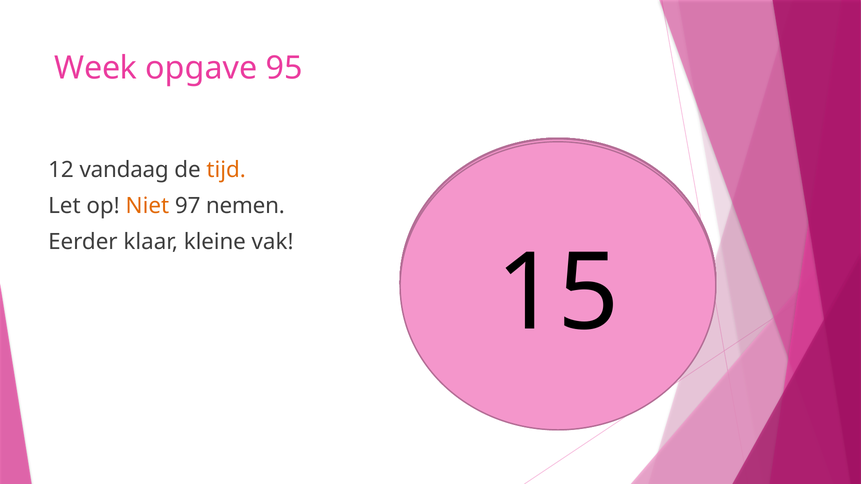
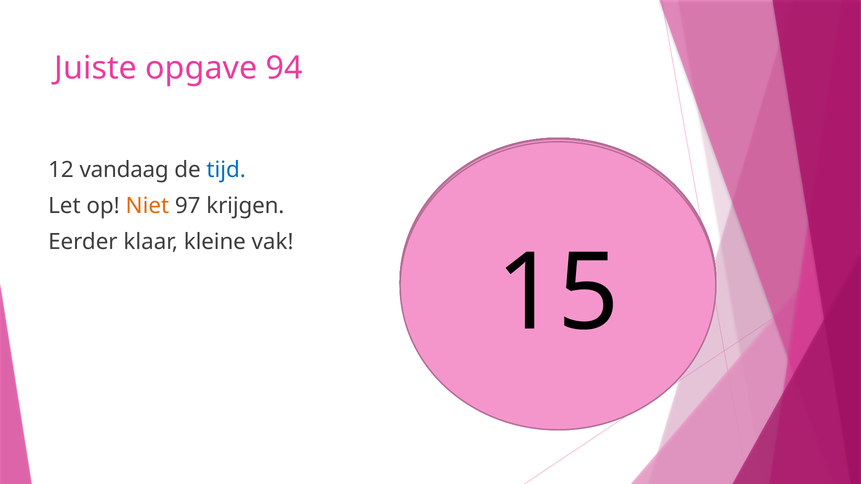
Week: Week -> Juiste (96, 68)
95: 95 -> 94 (284, 68)
tijd colour: orange -> blue (226, 170)
nemen: nemen -> krijgen (245, 206)
